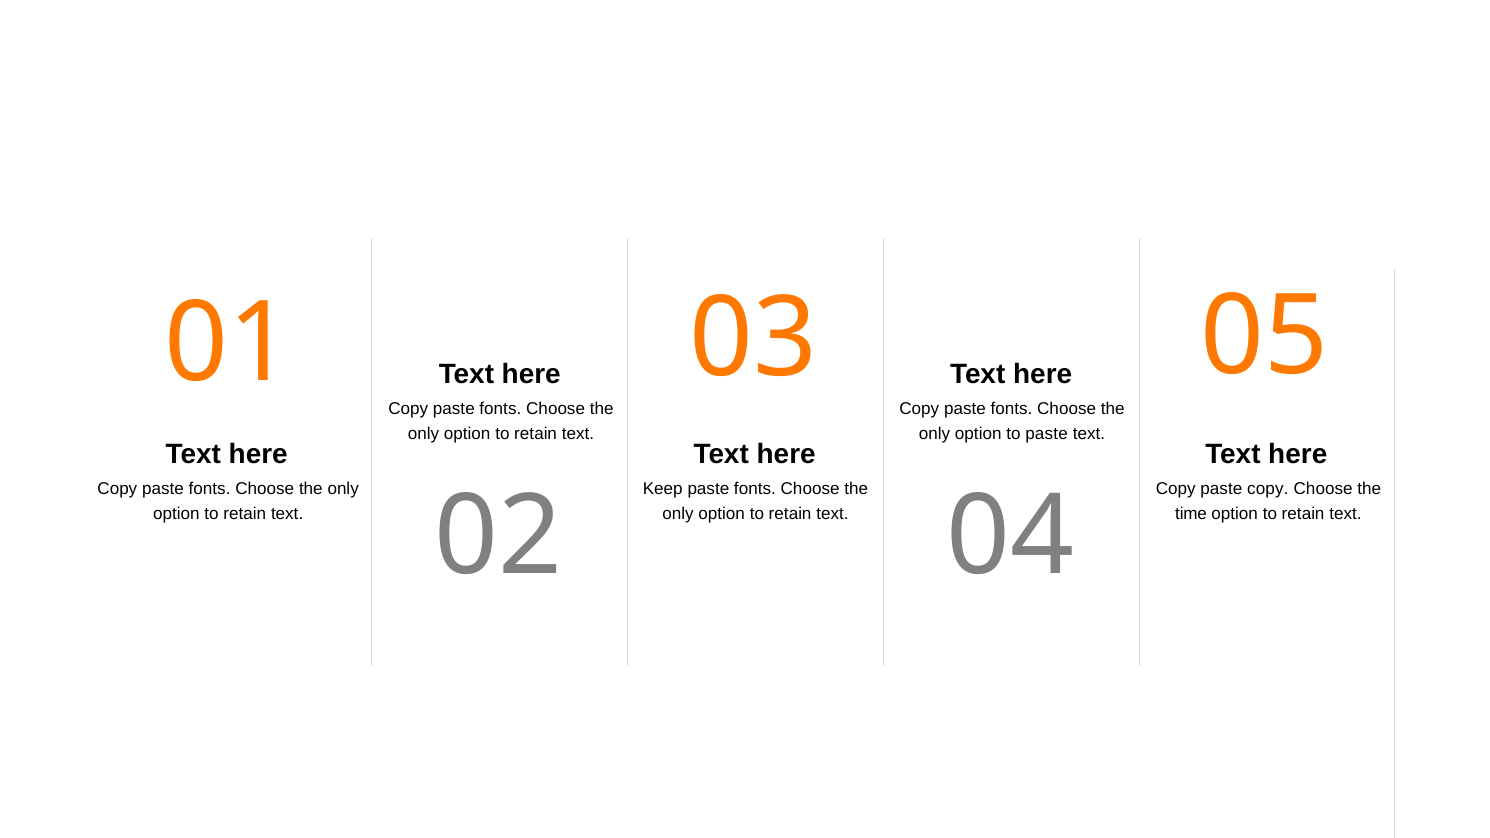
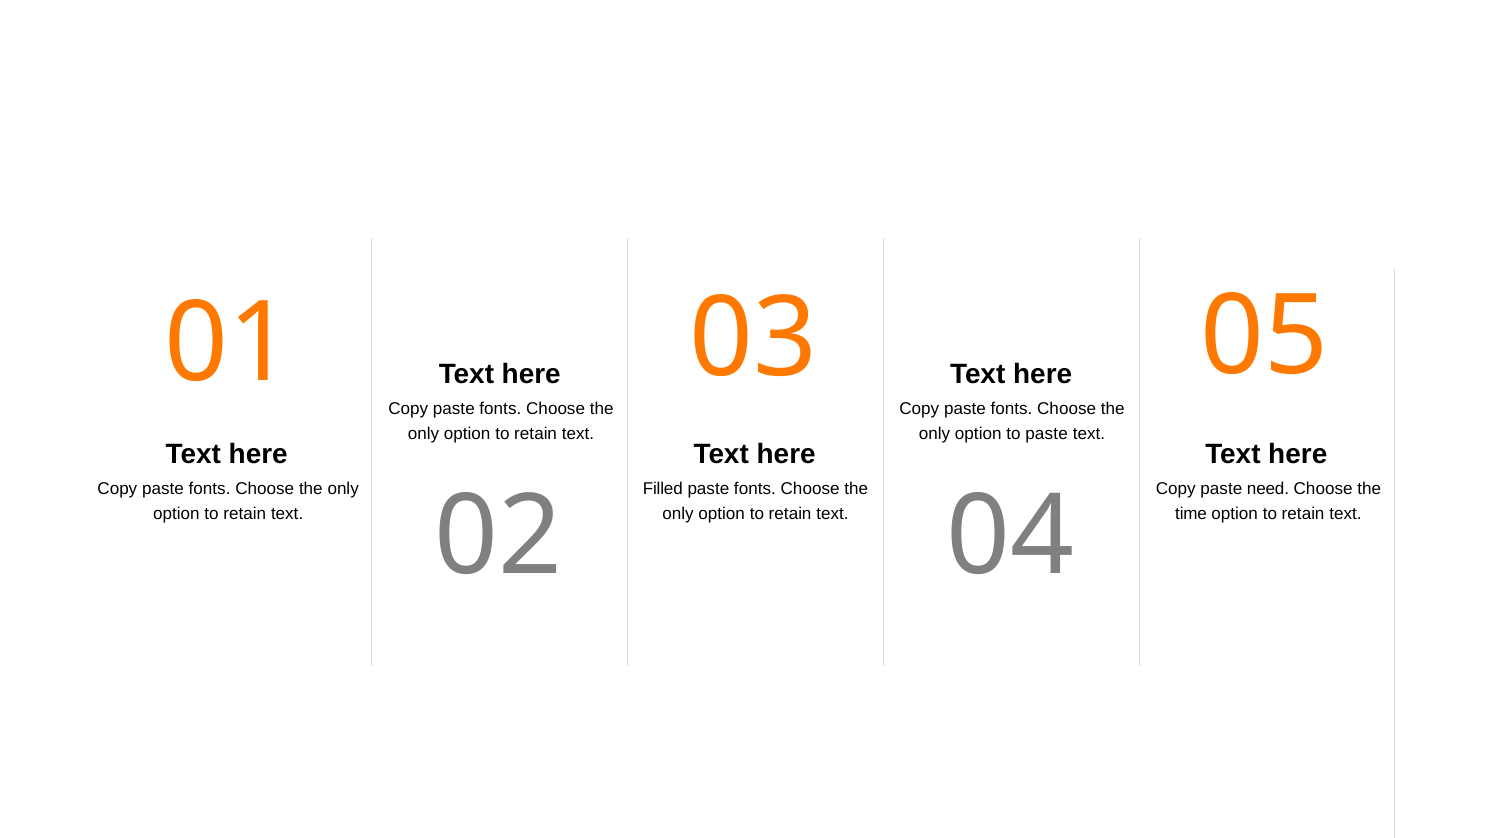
Keep: Keep -> Filled (663, 489)
paste copy: copy -> need (1268, 489)
